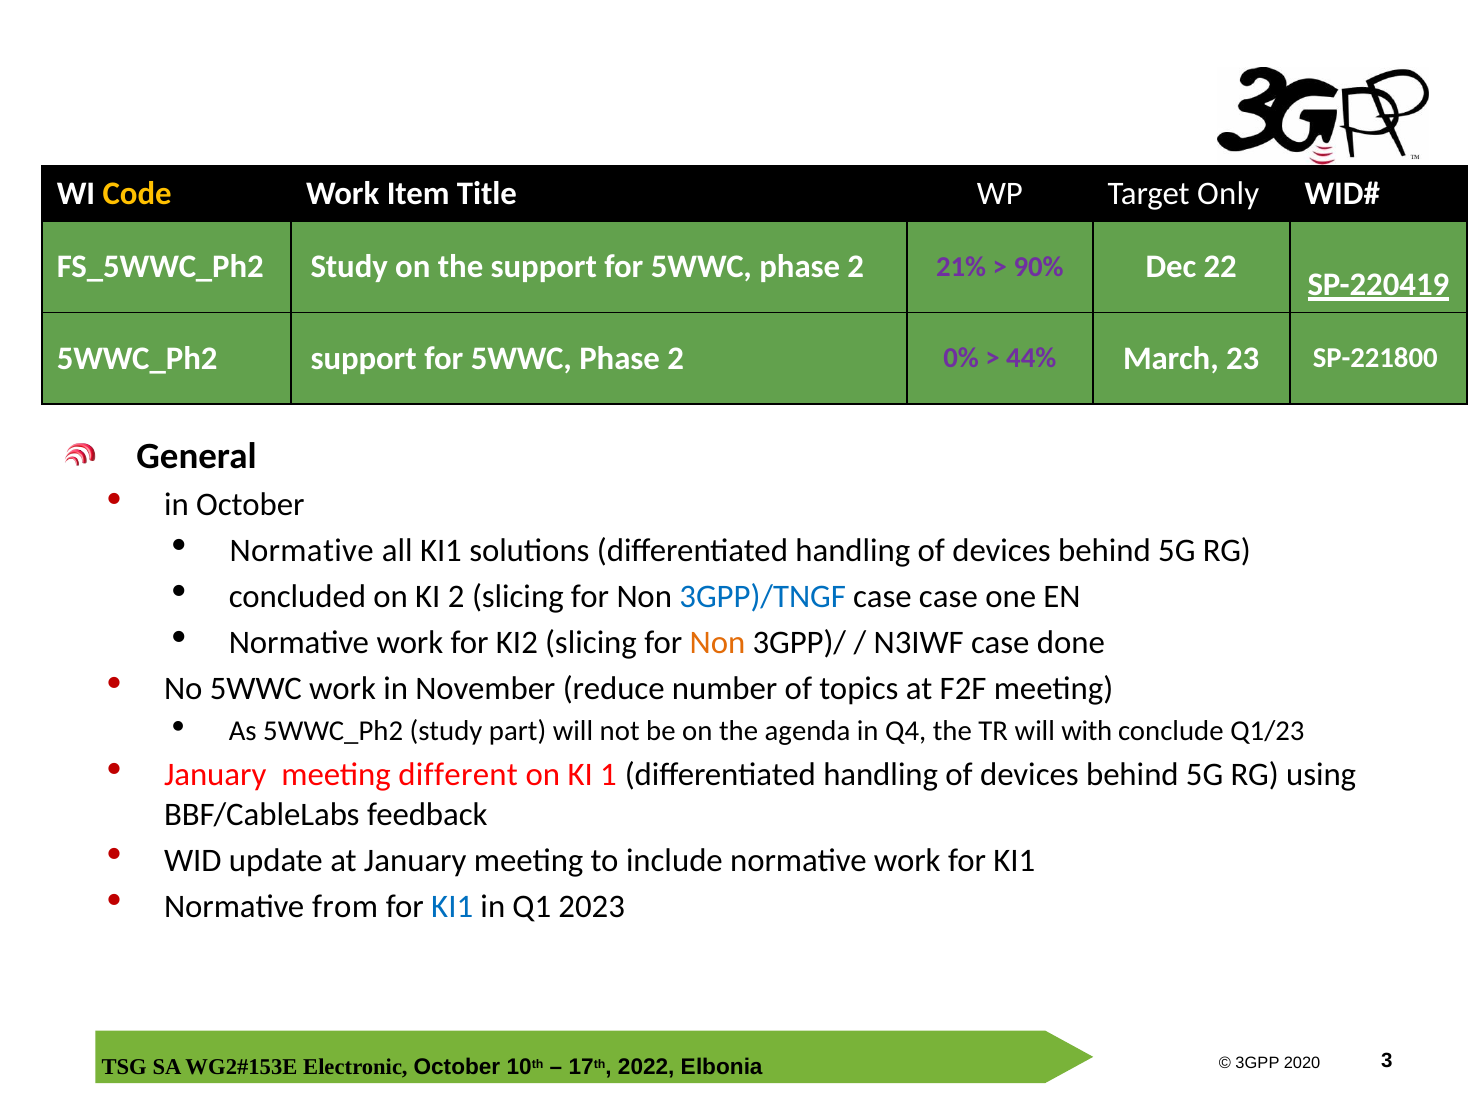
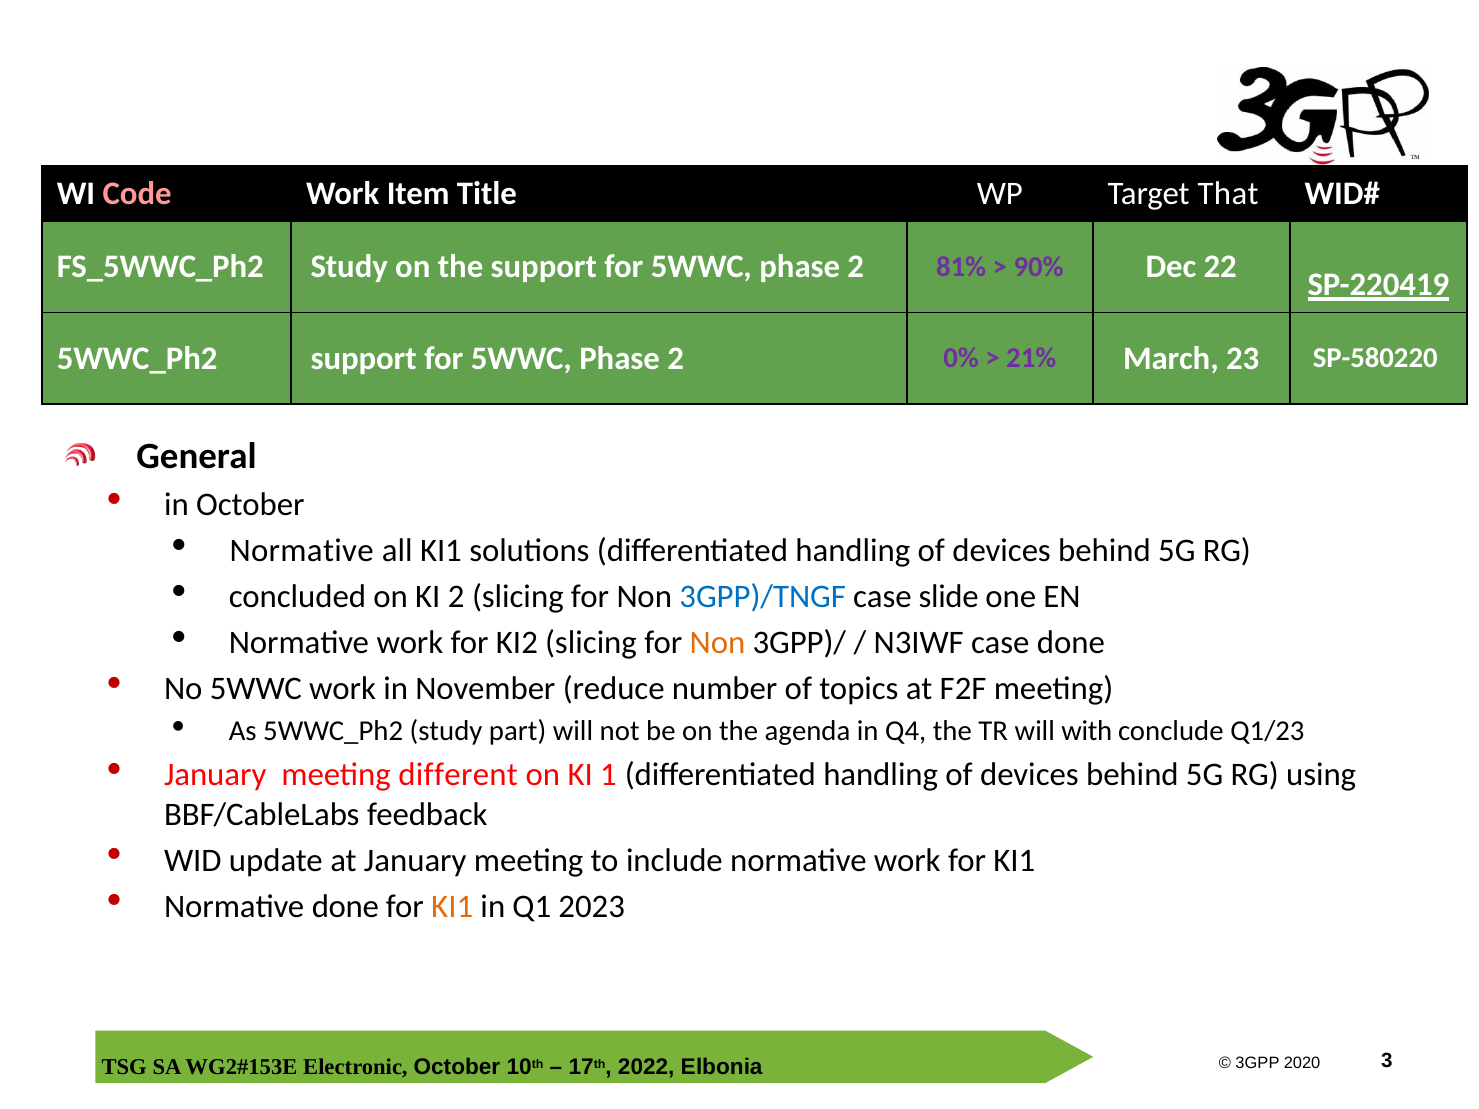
Code colour: yellow -> pink (137, 194)
Only: Only -> That (1228, 194)
21%: 21% -> 81% (961, 267)
44%: 44% -> 21% (1031, 359)
SP-221800: SP-221800 -> SP-580220 (1375, 359)
case case: case -> slide (949, 597)
Normative from: from -> done (345, 907)
KI1 colour: blue -> orange (452, 907)
